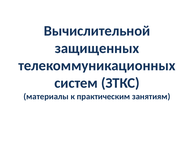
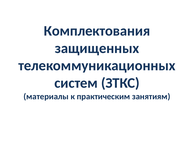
Вычислительной: Вычислительной -> Комплектования (97, 31)
